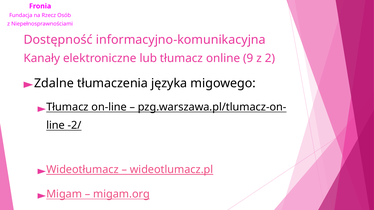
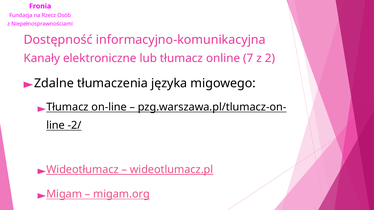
9: 9 -> 7 (248, 58)
